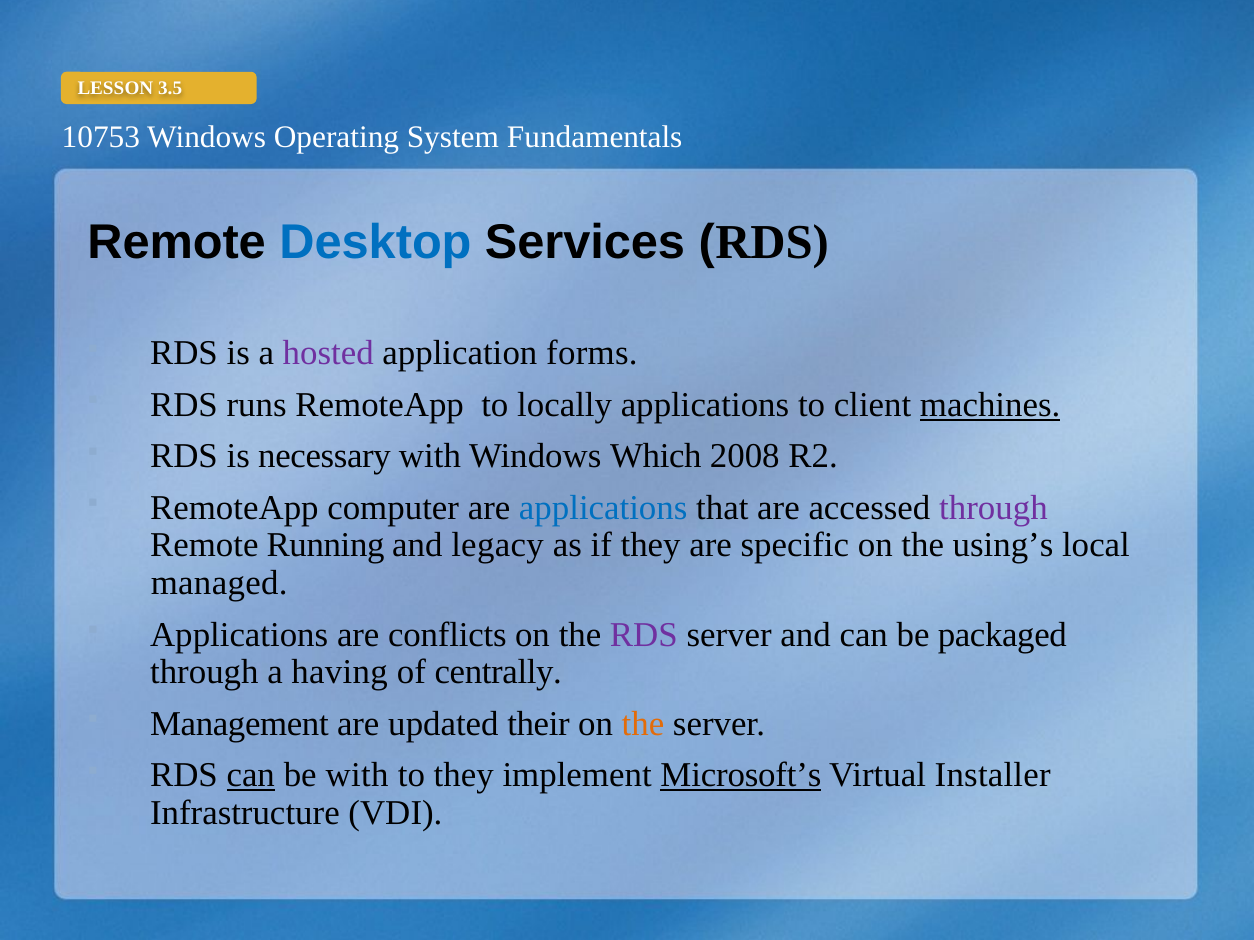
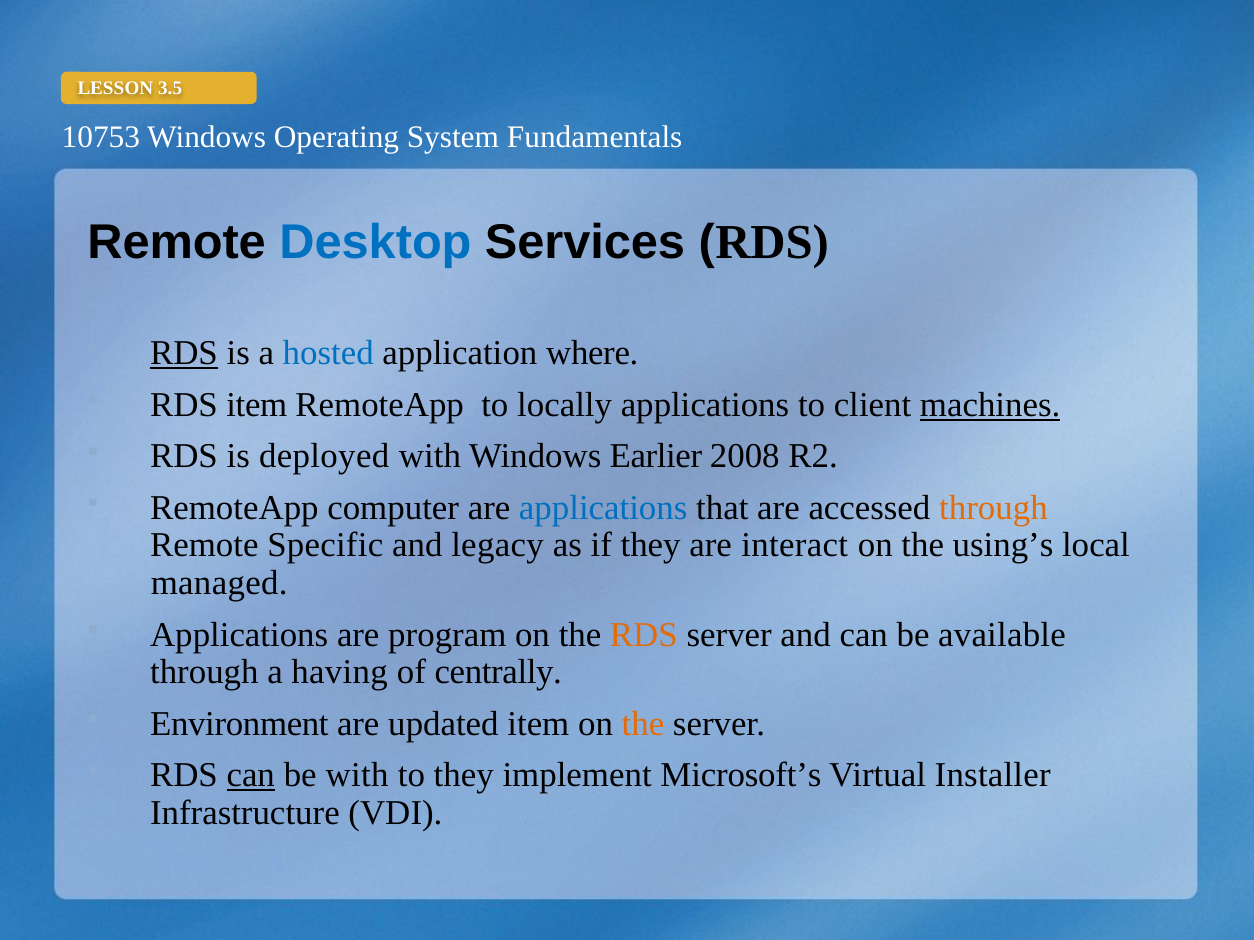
RDS underline: none -> present (184, 354)
hosted colour: purple -> blue (328, 354)
forms: forms -> where (592, 354)
RDS runs: runs -> item (257, 405)
necessary: necessary -> deployed (324, 457)
Which: Which -> Earlier (656, 457)
through colour: purple -> orange (993, 508)
Running: Running -> Specific (325, 546)
specific: specific -> interact (795, 546)
conflicts: conflicts -> program (447, 635)
RDS colour: purple -> orange (644, 635)
packaged: packaged -> available (1002, 635)
Management: Management -> Environment (239, 724)
updated their: their -> item (538, 724)
Microsoft’s underline: present -> none (741, 776)
